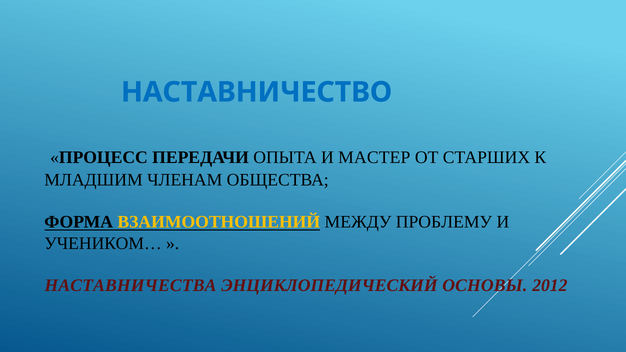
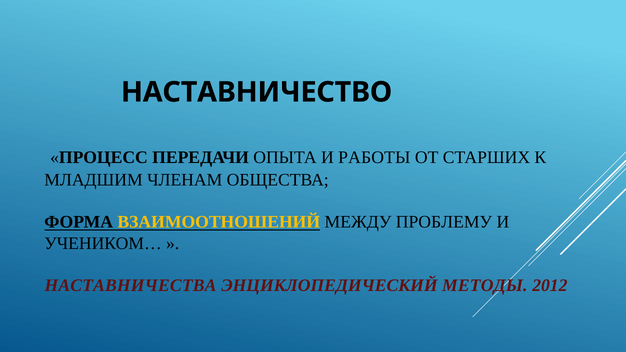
НАСТАВНИЧЕСТВО colour: blue -> black (257, 92)
МАСТЕР: МАСТЕР -> РАБОТЫ (374, 158)
ОСНОВЫ: ОСНОВЫ -> МЕТОДЫ (485, 286)
